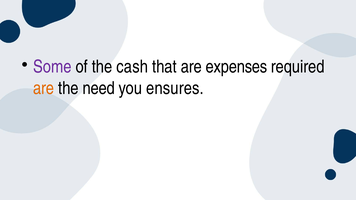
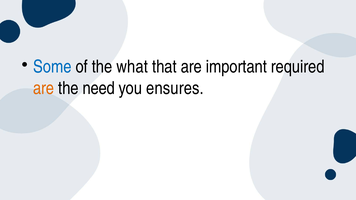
Some colour: purple -> blue (52, 67)
cash: cash -> what (132, 67)
expenses: expenses -> important (236, 67)
